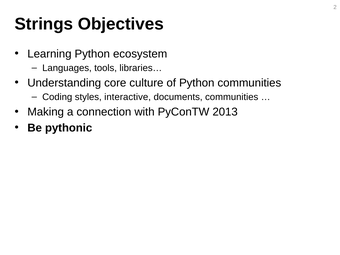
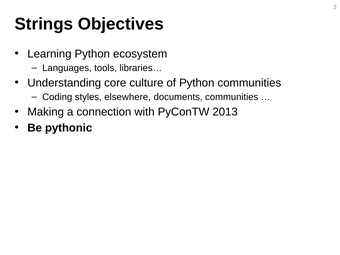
interactive: interactive -> elsewhere (128, 97)
